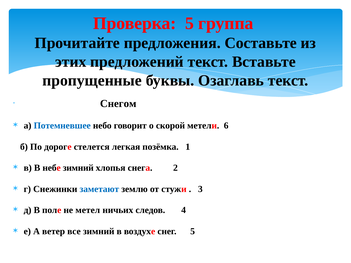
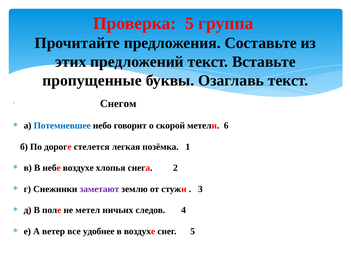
небе зимний: зимний -> воздухе (78, 168)
заметают colour: blue -> purple (99, 189)
все зимний: зимний -> удобнее (99, 232)
